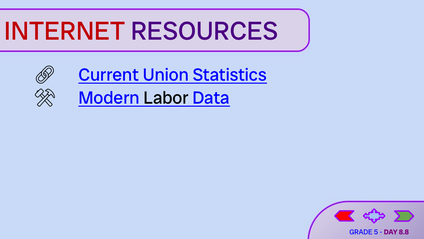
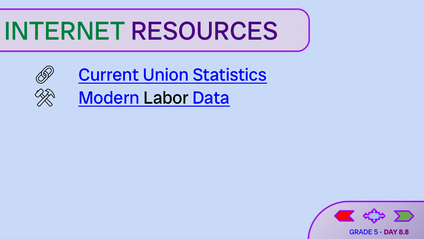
INTERNET colour: red -> green (65, 31)
